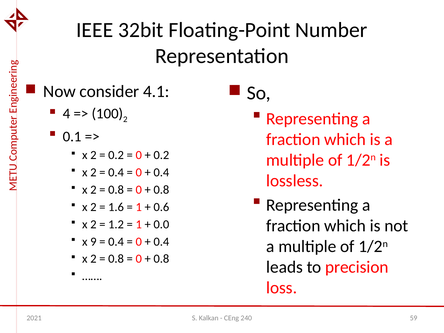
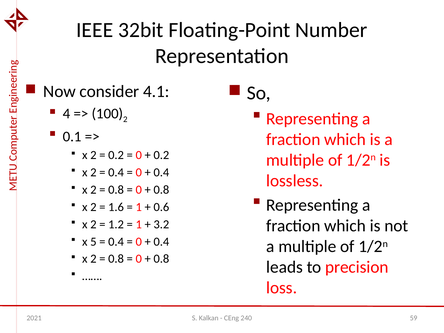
0.0: 0.0 -> 3.2 (161, 224)
9: 9 -> 5 (93, 242)
